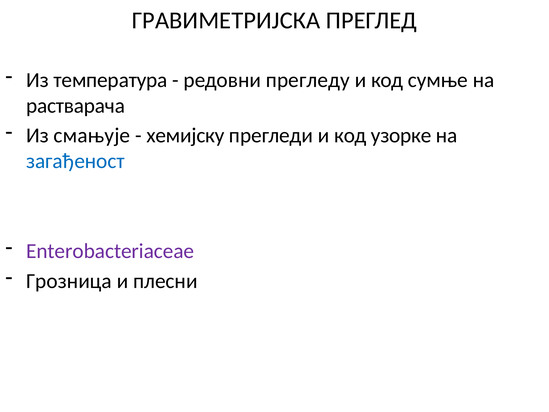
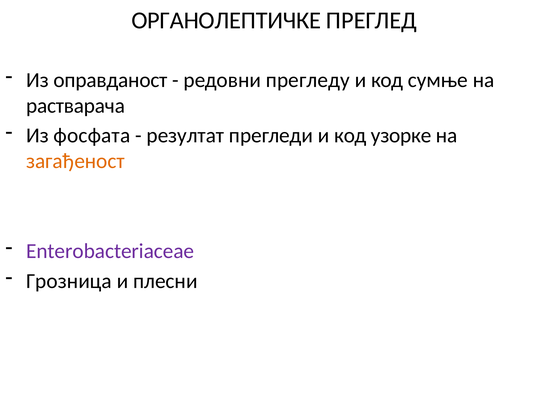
ГРАВИМЕТРИЈСКА: ГРАВИМЕТРИЈСКА -> ОРГАНОЛЕПТИЧКЕ (226, 20)
температура: температура -> оправданост (111, 80)
смањује: смањује -> фосфата (92, 135)
хемијску: хемијску -> резултат (185, 135)
загађеност colour: blue -> orange (75, 161)
